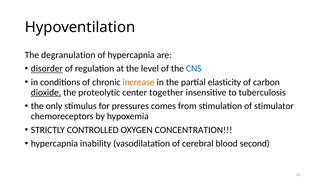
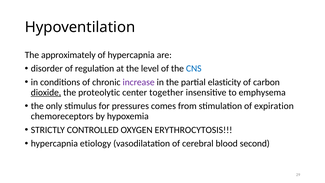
degranulation: degranulation -> approximately (68, 55)
disorder underline: present -> none (47, 69)
increase colour: orange -> purple (139, 82)
tuberculosis: tuberculosis -> emphysema (262, 92)
stimulator: stimulator -> expiration (274, 106)
CONCENTRATION: CONCENTRATION -> ERYTHROCYTOSIS (194, 130)
inability: inability -> etiology (96, 143)
